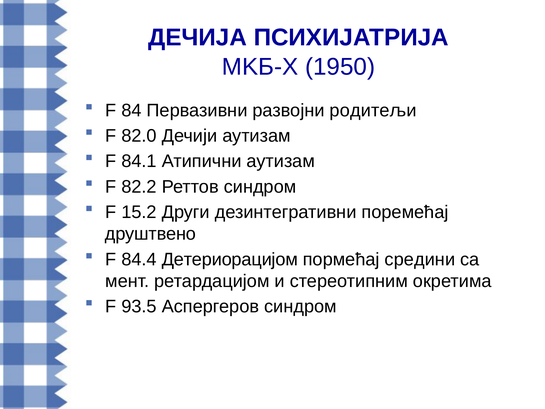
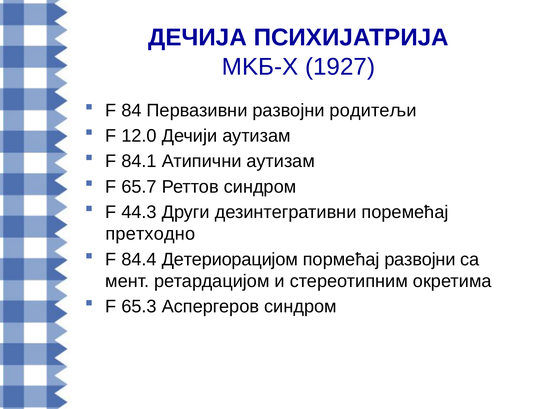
1950: 1950 -> 1927 (340, 67)
82.0: 82.0 -> 12.0 (139, 136)
82.2: 82.2 -> 65.7 (139, 187)
15.2: 15.2 -> 44.3 (139, 212)
друштвено: друштвено -> претходно (150, 234)
пормећај средини: средини -> развојни (420, 259)
93.5: 93.5 -> 65.3 (139, 306)
